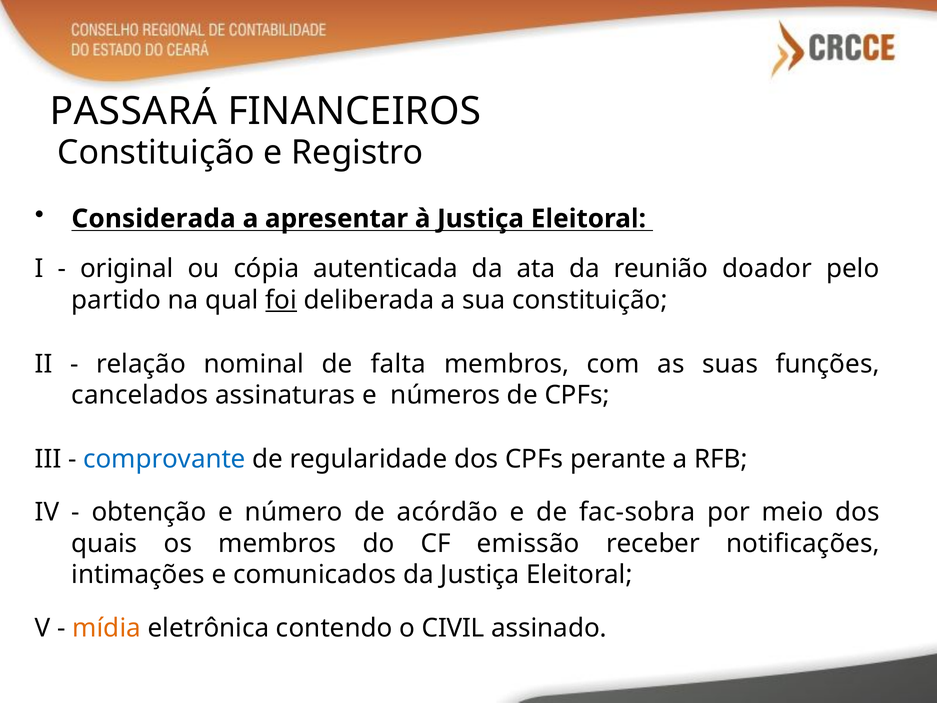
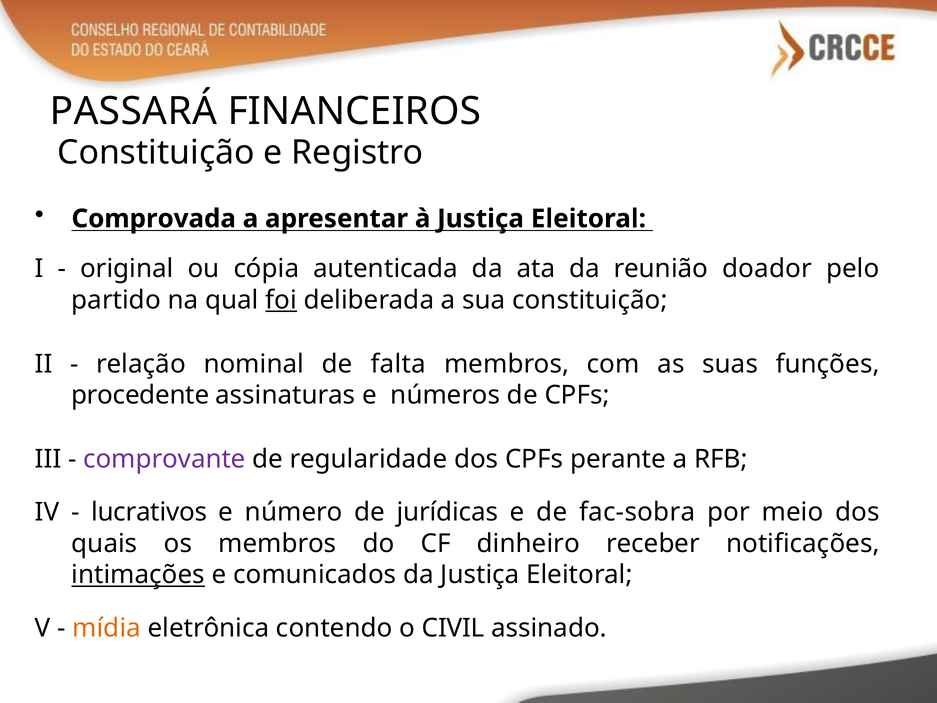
Considerada: Considerada -> Comprovada (154, 219)
cancelados: cancelados -> procedente (140, 395)
comprovante colour: blue -> purple (164, 459)
obtenção: obtenção -> lucrativos (149, 512)
acórdão: acórdão -> jurídicas (447, 512)
emissão: emissão -> dinheiro (528, 543)
intimações underline: none -> present (138, 575)
